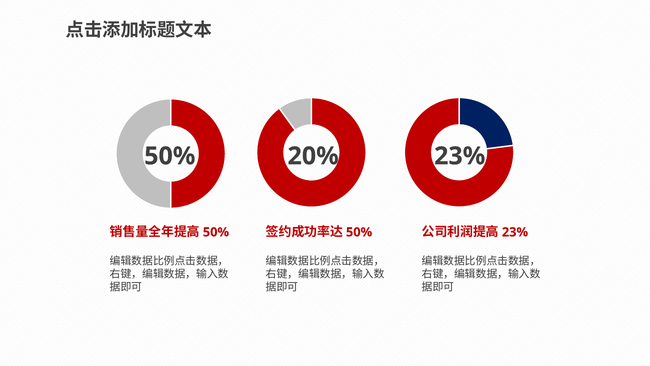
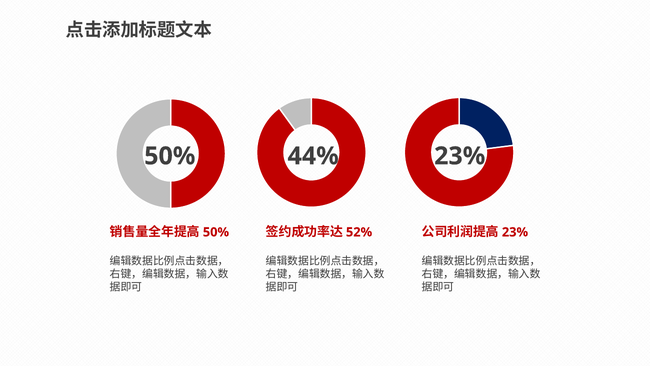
20%: 20% -> 44% (313, 156)
50%: 50% -> 52% (359, 232)
